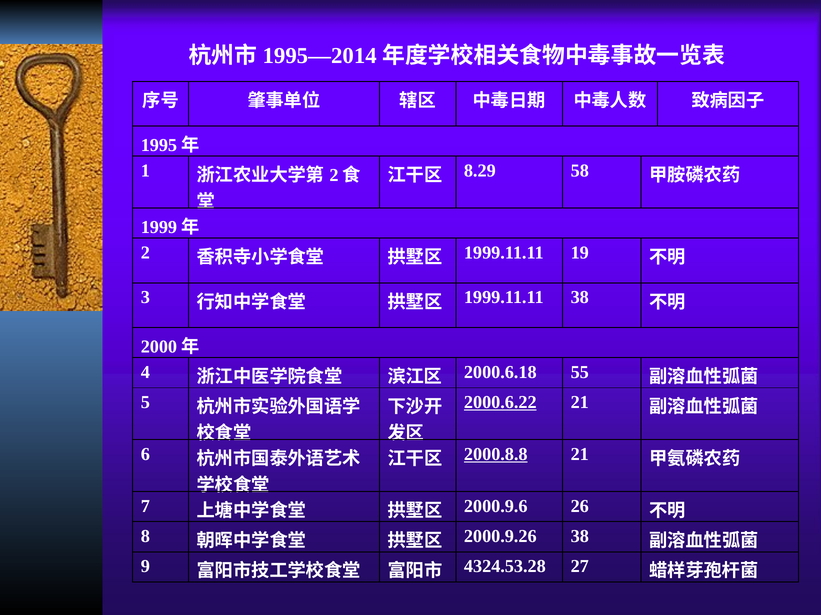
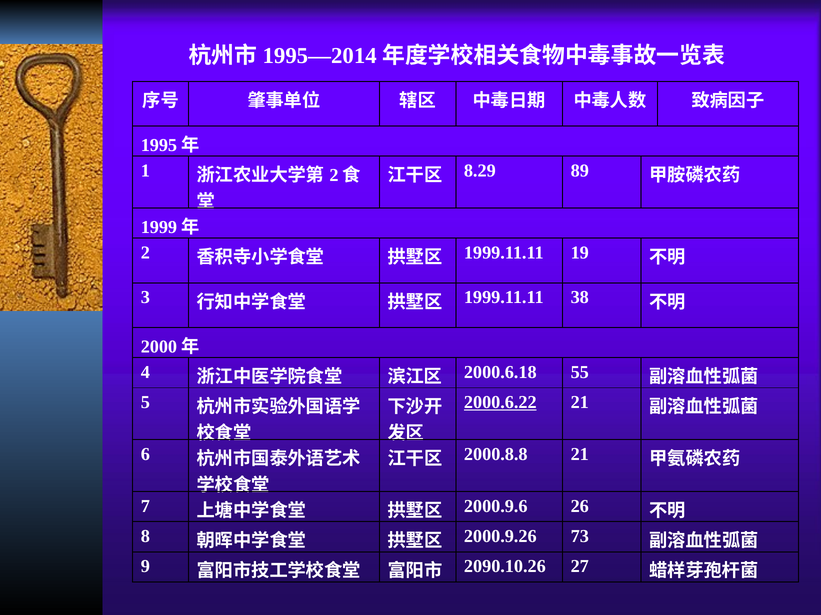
58: 58 -> 89 (580, 171)
2000.8.8 underline: present -> none (496, 455)
2000.9.26 38: 38 -> 73 (580, 537)
4324.53.28: 4324.53.28 -> 2090.10.26 (505, 567)
